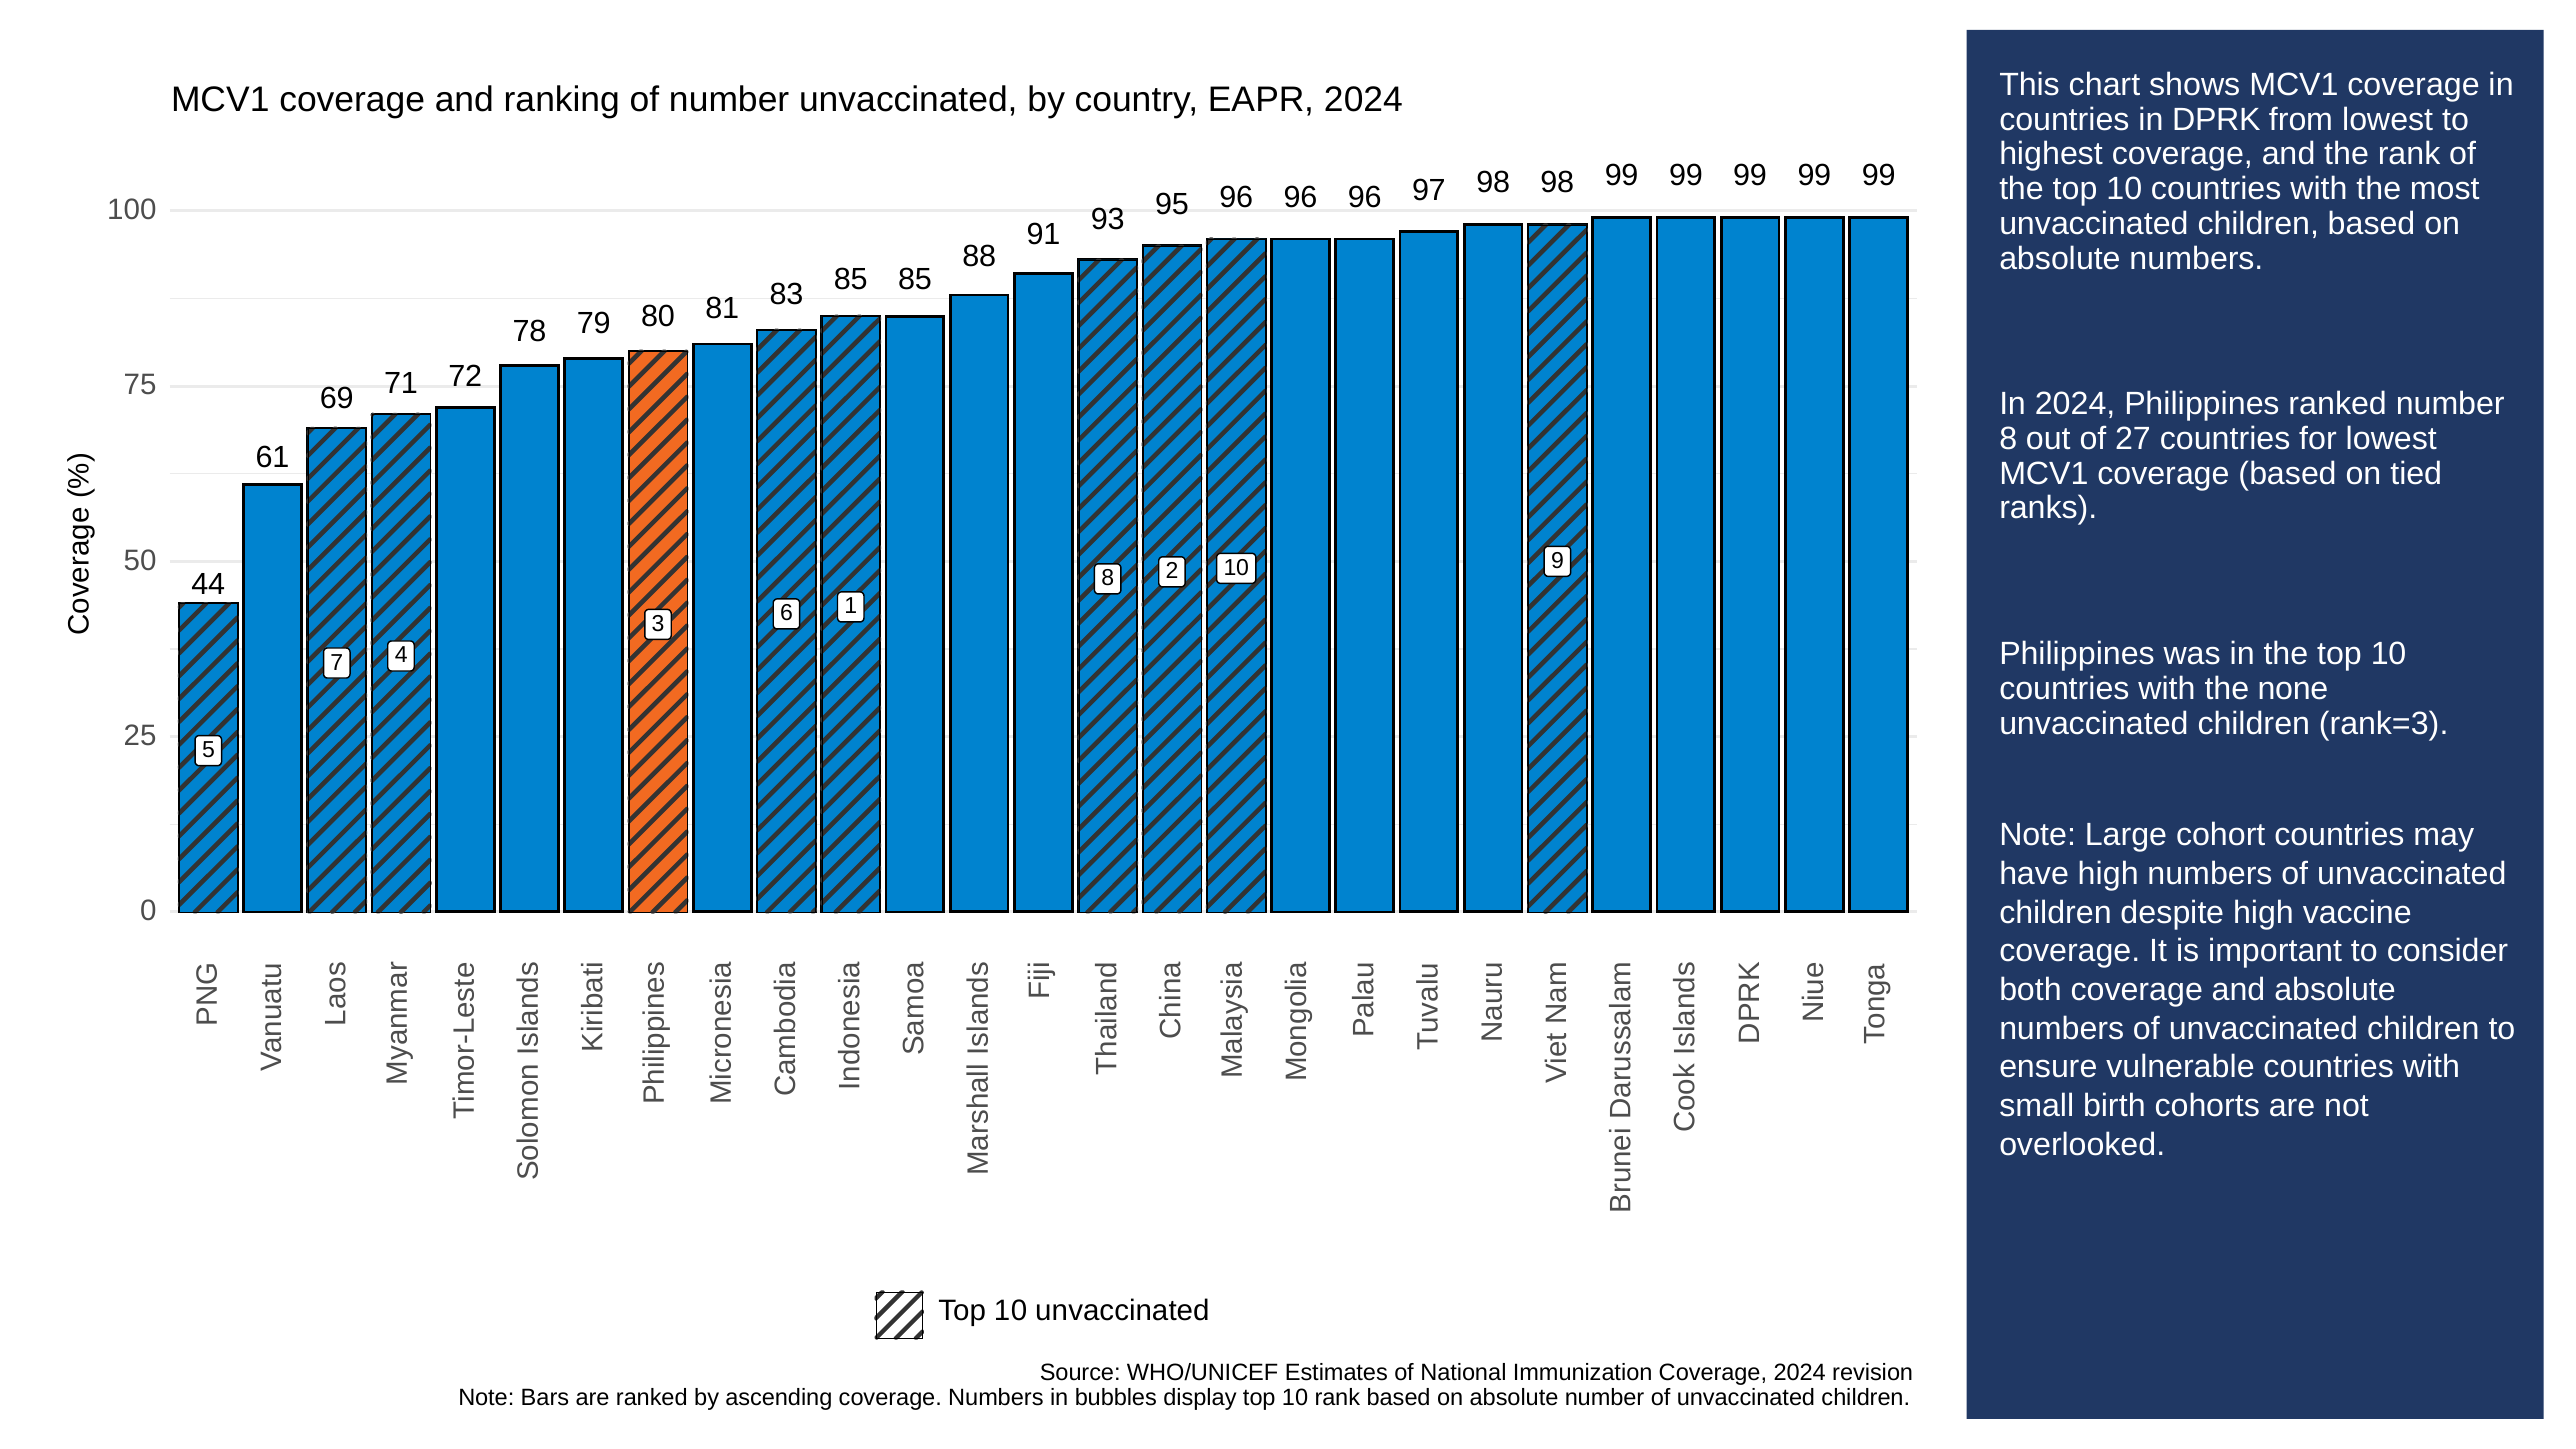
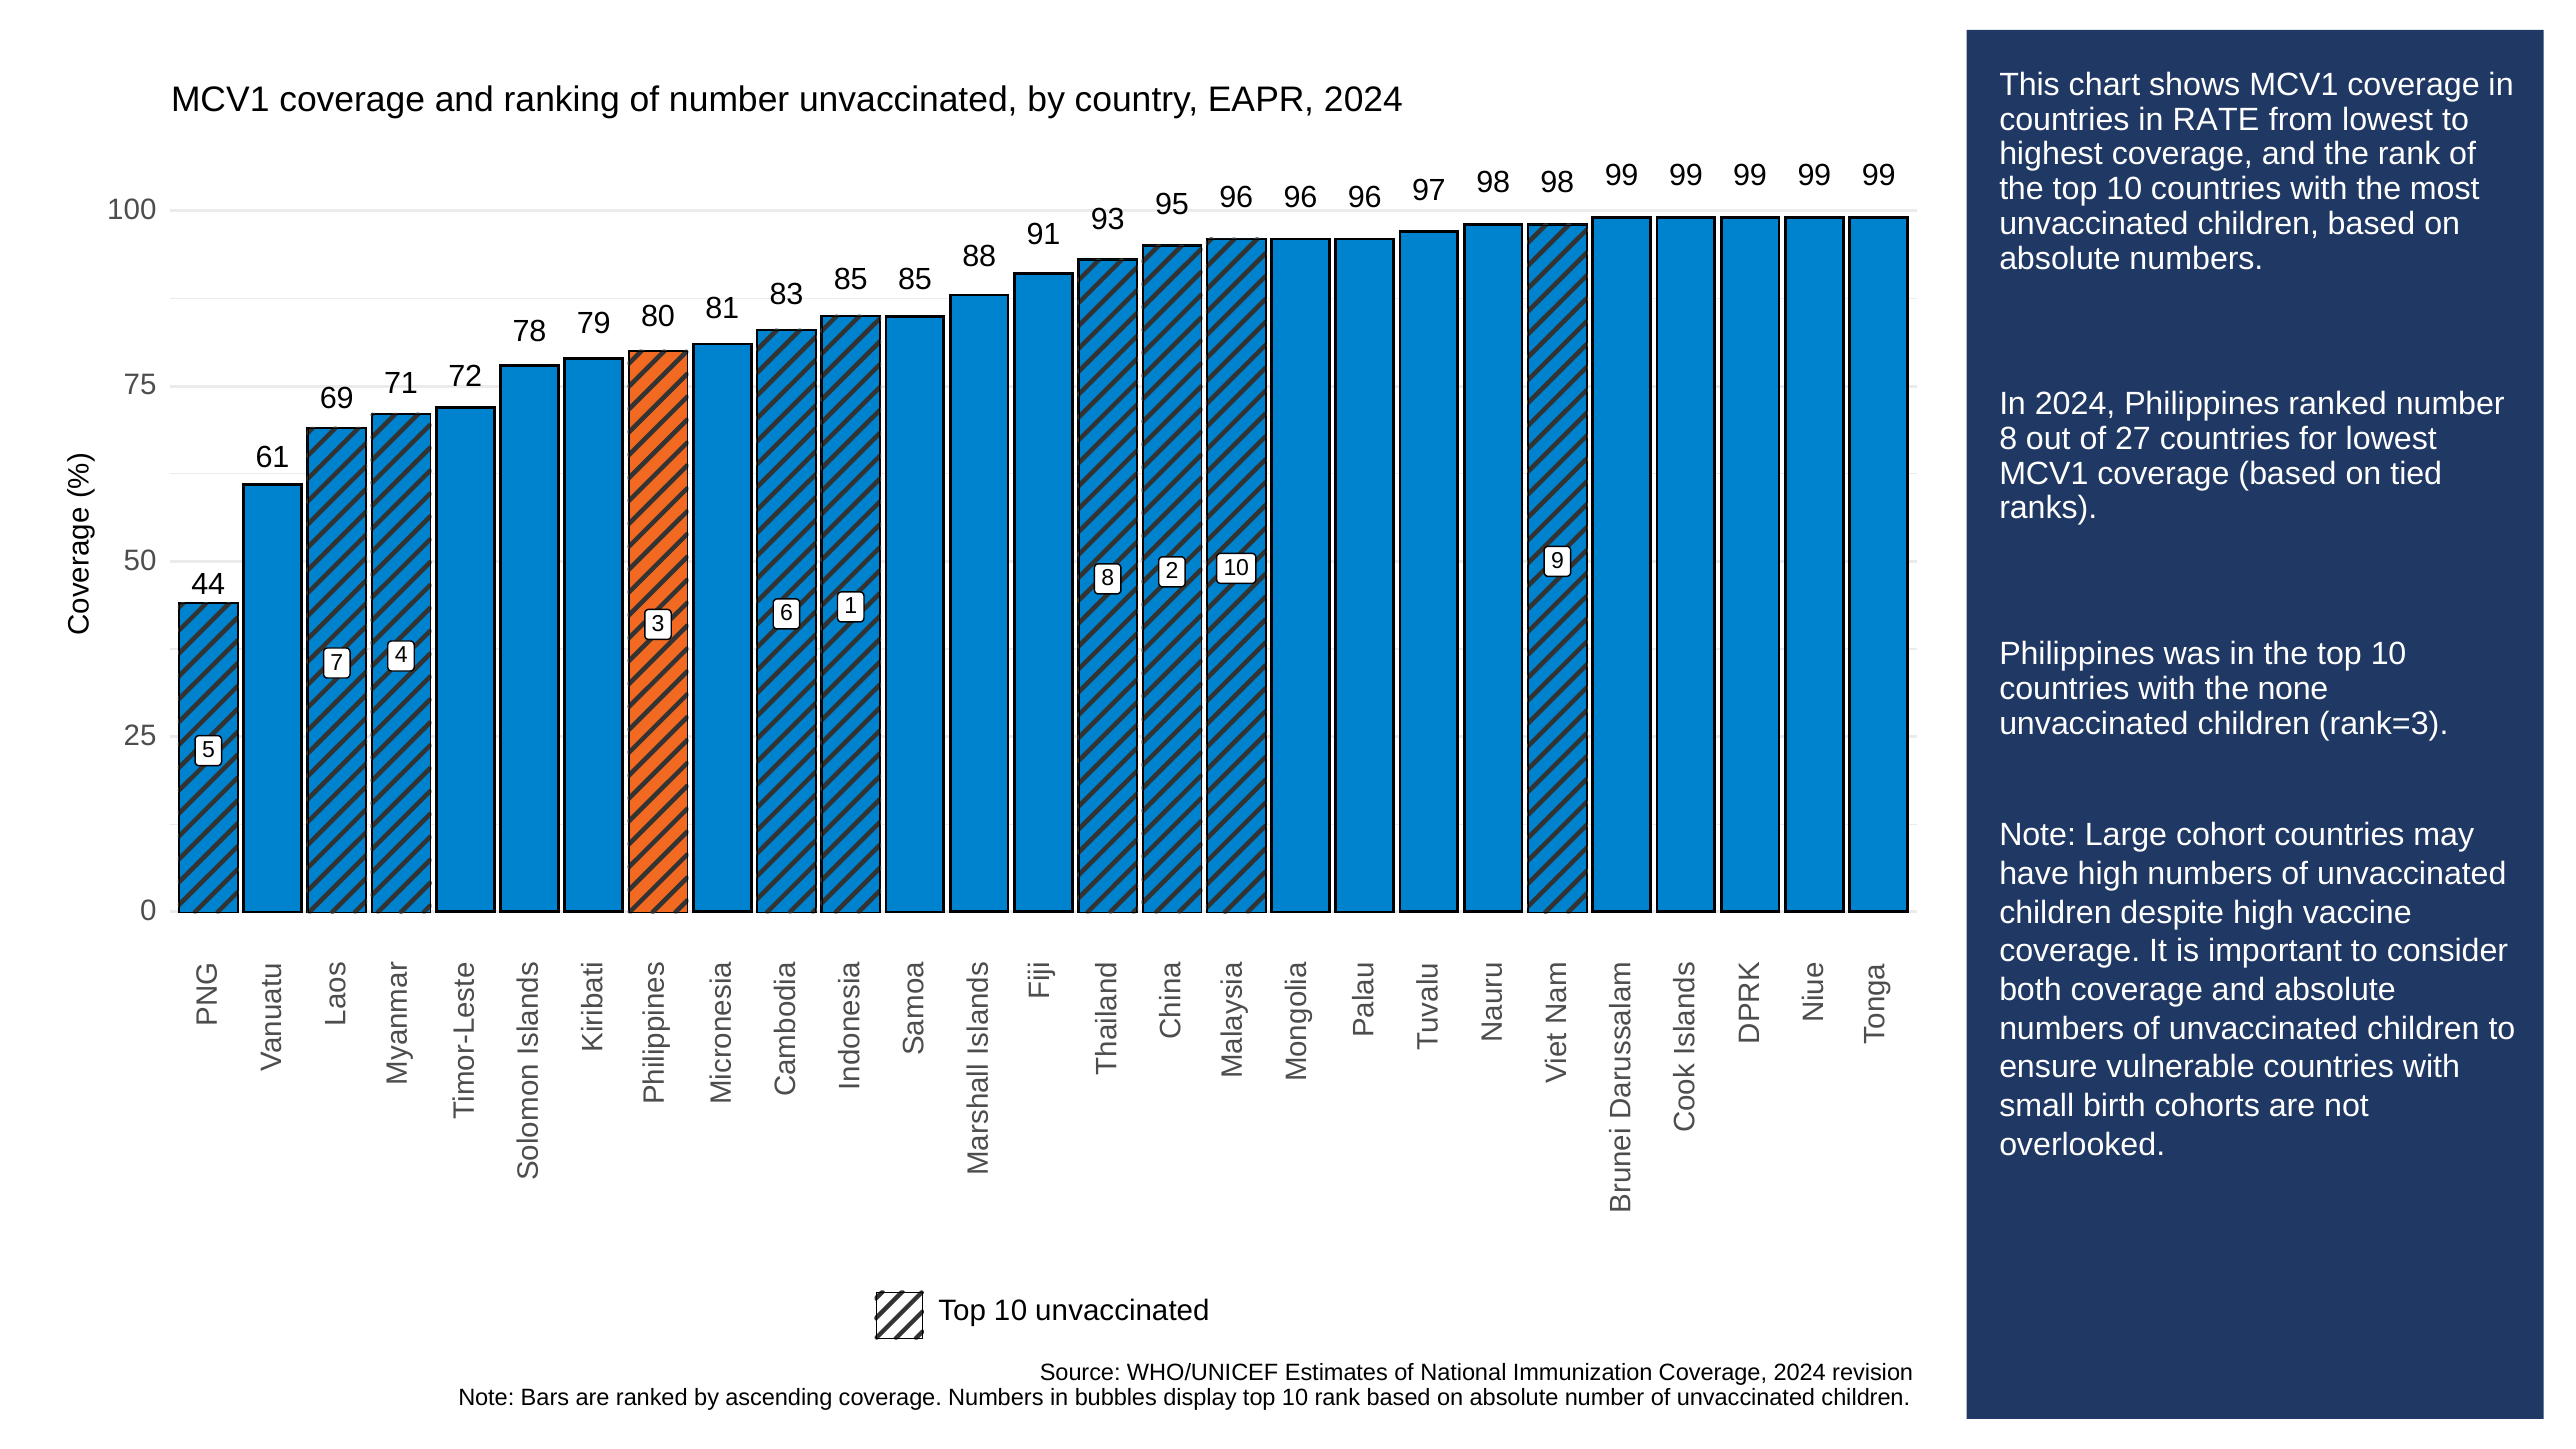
DPRK: DPRK -> RATE (2216, 119)
